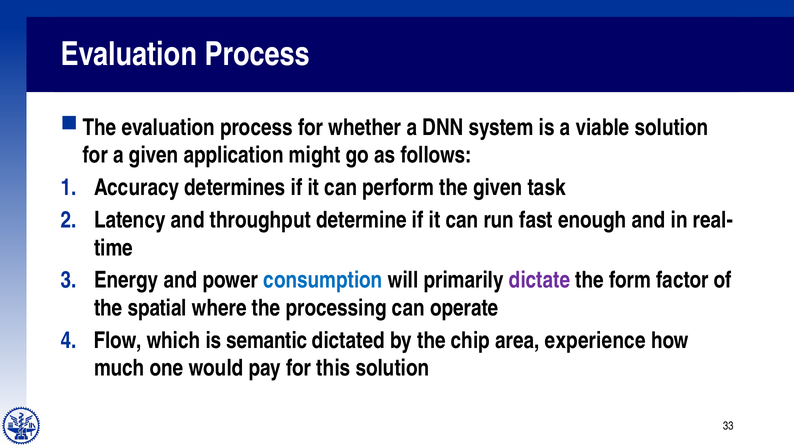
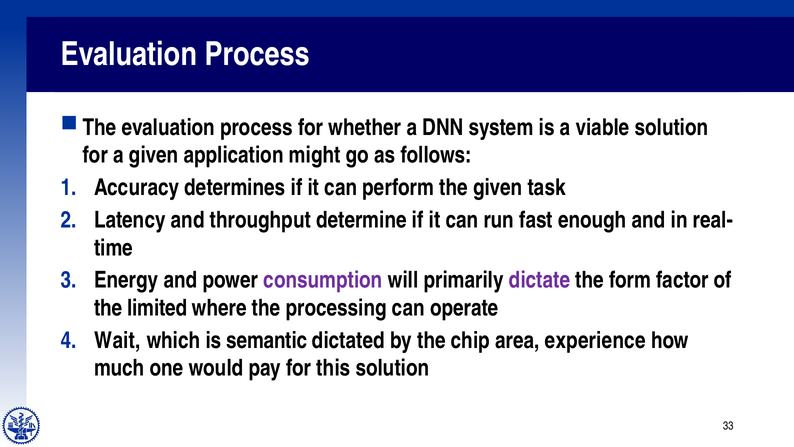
consumption colour: blue -> purple (323, 280)
spatial: spatial -> limited (157, 308)
Flow: Flow -> Wait (118, 340)
